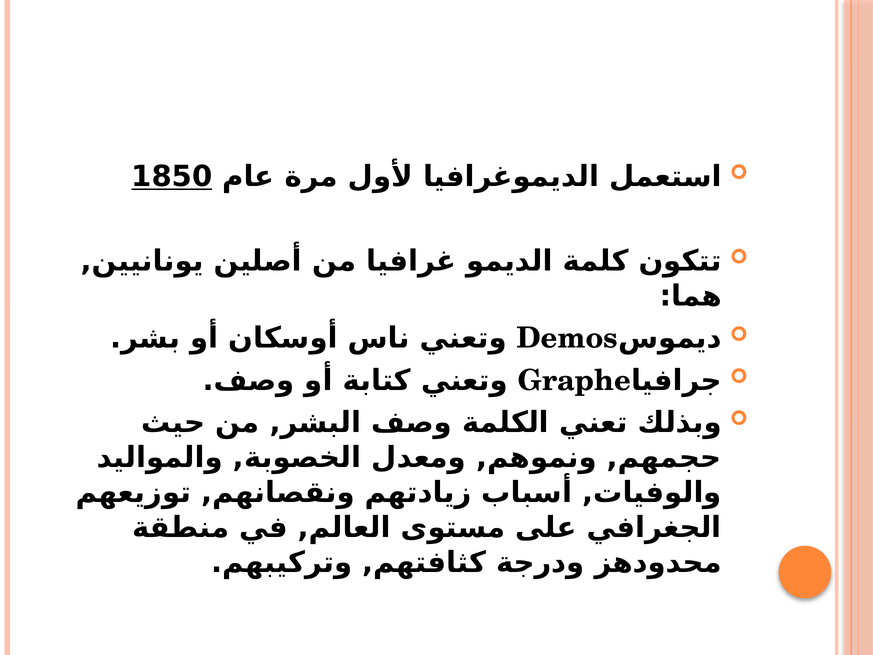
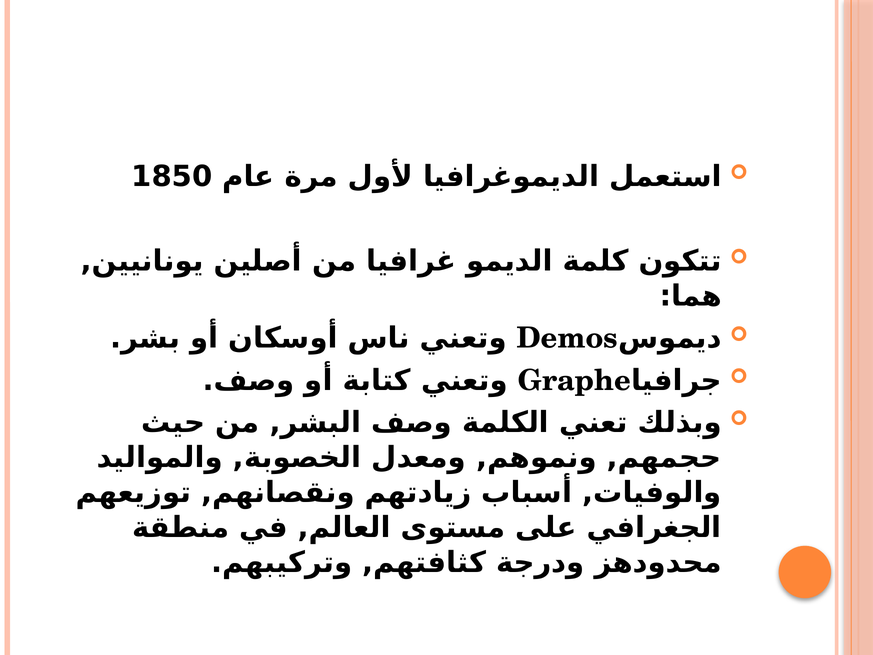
1850 underline: present -> none (172, 177)
